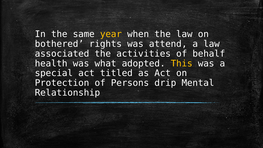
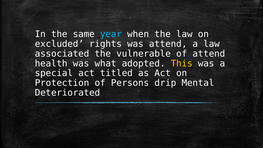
year colour: yellow -> light blue (111, 34)
bothered: bothered -> excluded (59, 44)
activities: activities -> vulnerable (144, 54)
of behalf: behalf -> attend (209, 54)
Relationship: Relationship -> Deteriorated (67, 93)
